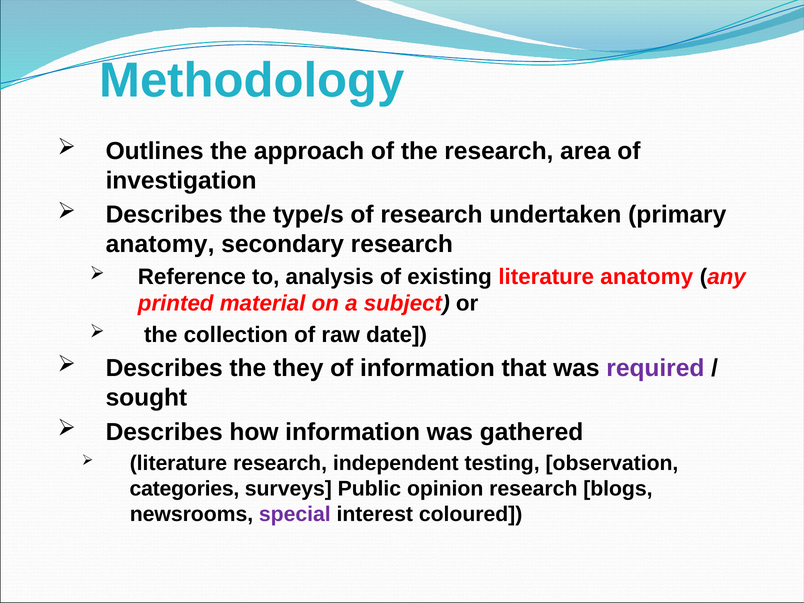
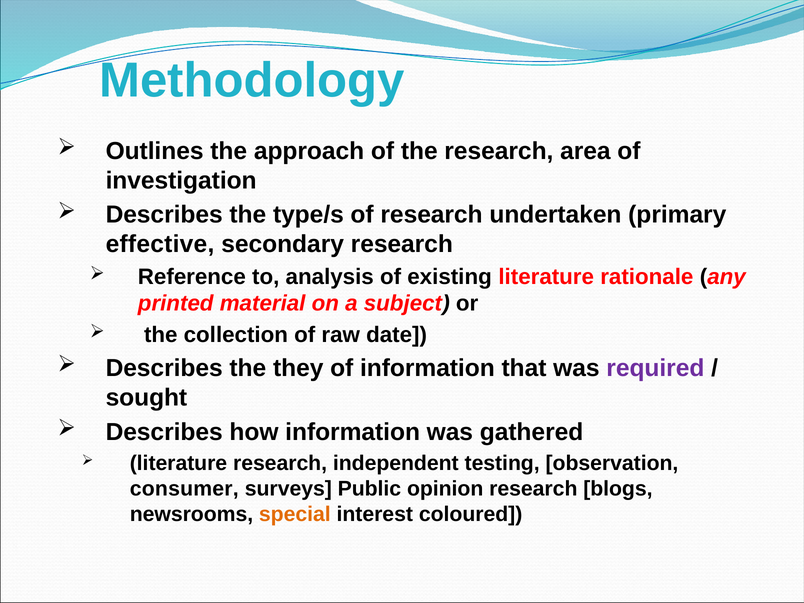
anatomy: anatomy -> effective (160, 244)
literature anatomy: anatomy -> rationale (647, 277)
categories: categories -> consumer (184, 489)
special colour: purple -> orange (295, 514)
